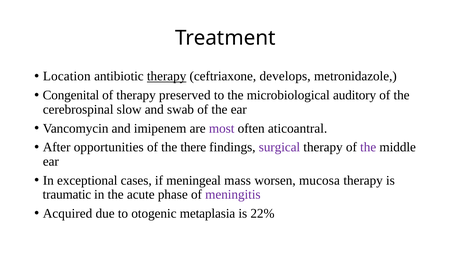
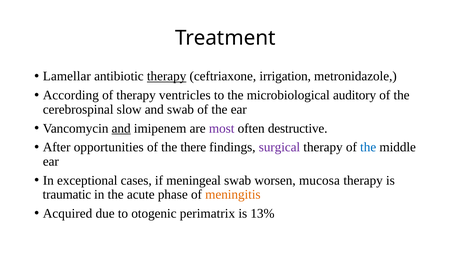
Location: Location -> Lamellar (67, 76)
develops: develops -> irrigation (285, 76)
Congenital: Congenital -> According (71, 95)
preserved: preserved -> ventricles (185, 95)
and underline: none -> present (121, 128)
aticoantral: aticoantral -> destructive (298, 128)
the colour: purple -> blue (368, 147)
meningeal mass: mass -> swab (238, 180)
meningitis colour: purple -> orange (233, 194)
metaplasia: metaplasia -> perimatrix (207, 213)
22%: 22% -> 13% (262, 213)
